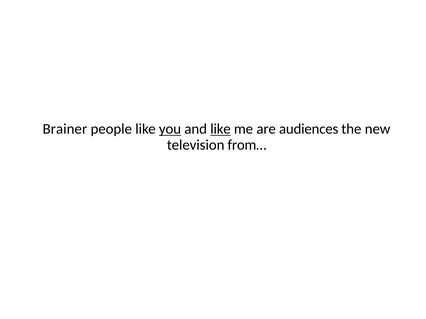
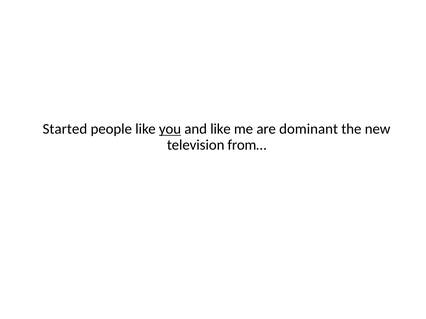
Brainer: Brainer -> Started (65, 129)
like underline: present -> none (221, 129)
audiences: audiences -> dominant (309, 129)
